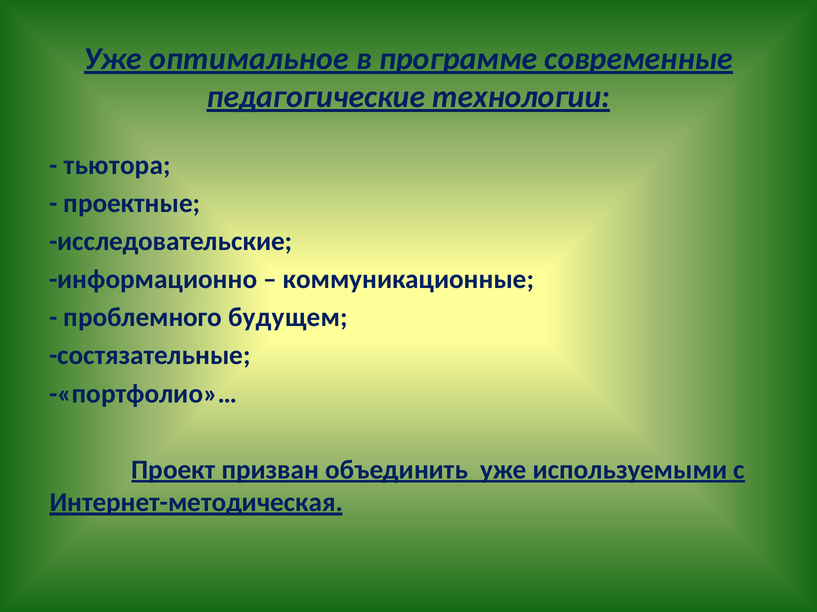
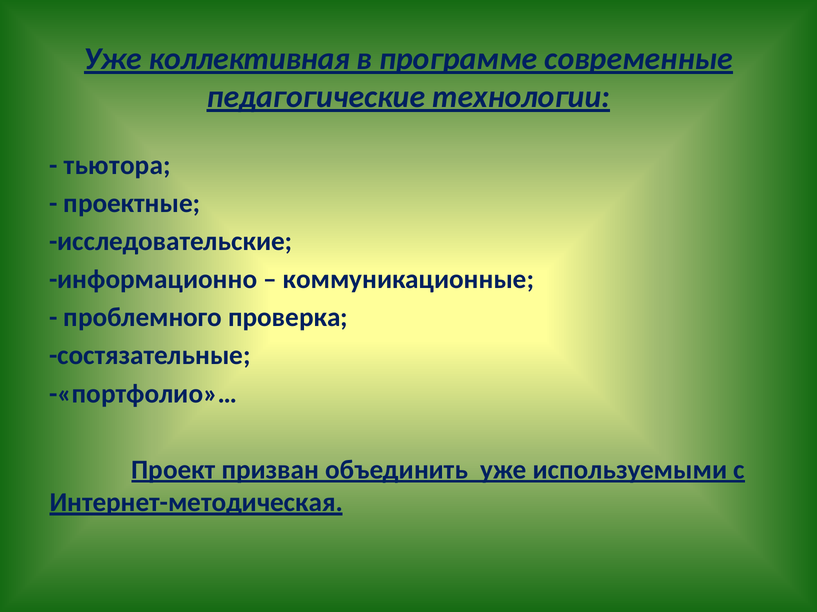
оптимальное: оптимальное -> коллективная (249, 59)
будущем: будущем -> проверка (288, 318)
